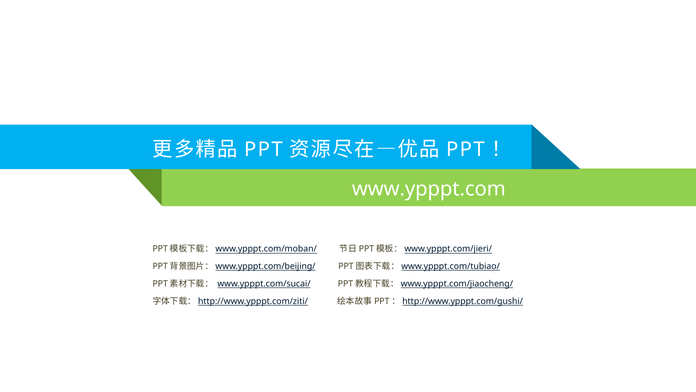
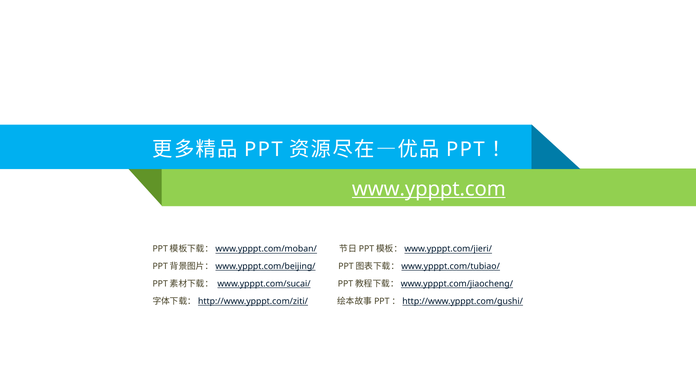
www.ypppt.com underline: none -> present (429, 189)
